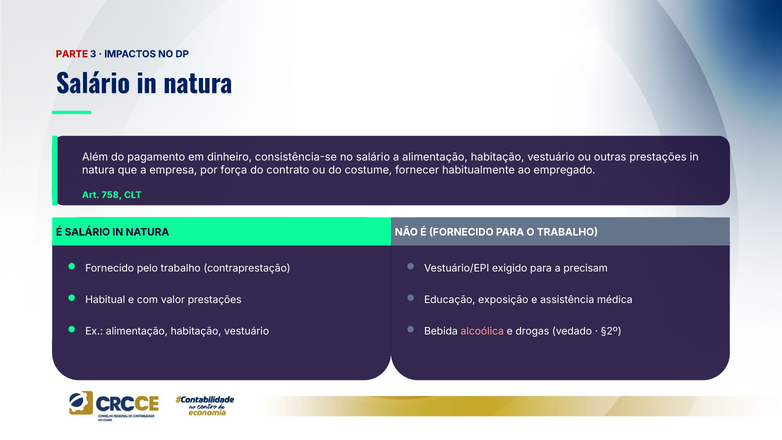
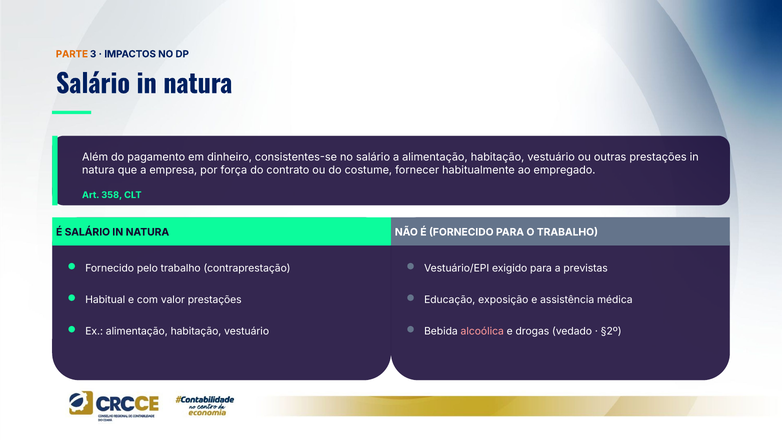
PARTE colour: red -> orange (72, 54)
consistência-se: consistência-se -> consistentes-se (296, 157)
758: 758 -> 358 (112, 195)
precisam: precisam -> previstas (586, 268)
